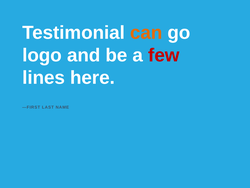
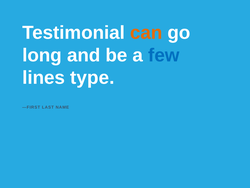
logo: logo -> long (42, 55)
few colour: red -> blue (164, 55)
here: here -> type (92, 78)
